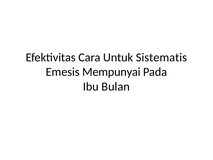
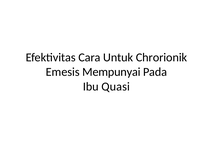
Sistematis: Sistematis -> Chrorionik (161, 57)
Bulan: Bulan -> Quasi (116, 86)
